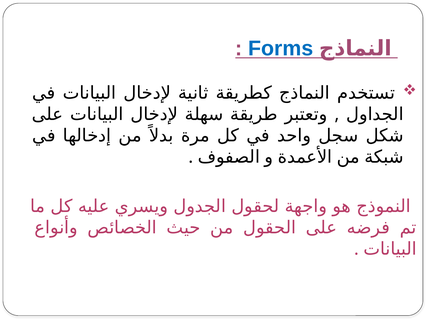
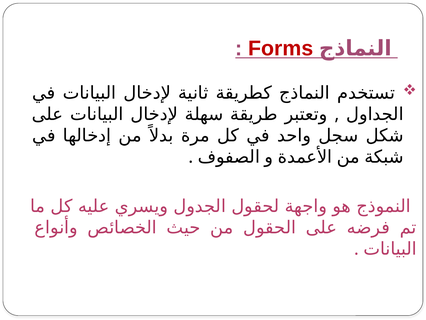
Forms colour: blue -> red (281, 48)
